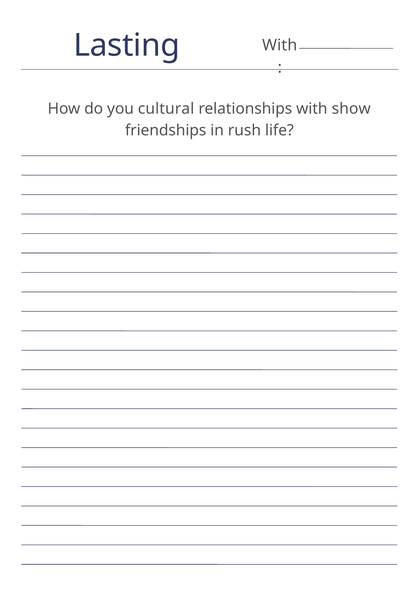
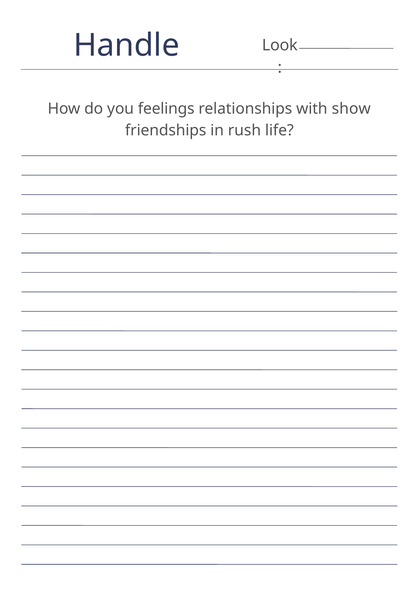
Lasting: Lasting -> Handle (127, 45)
With: With -> Look (280, 45)
cultural: cultural -> feelings (166, 109)
